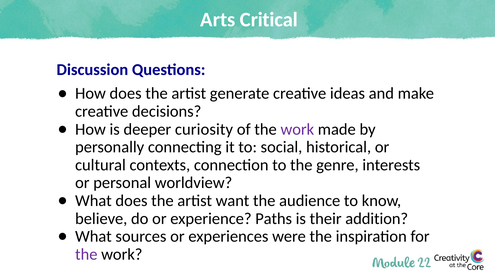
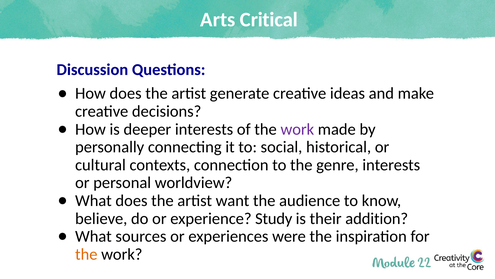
deeper curiosity: curiosity -> interests (204, 129)
Paths: Paths -> Study (274, 218)
the colour: purple -> orange (86, 254)
